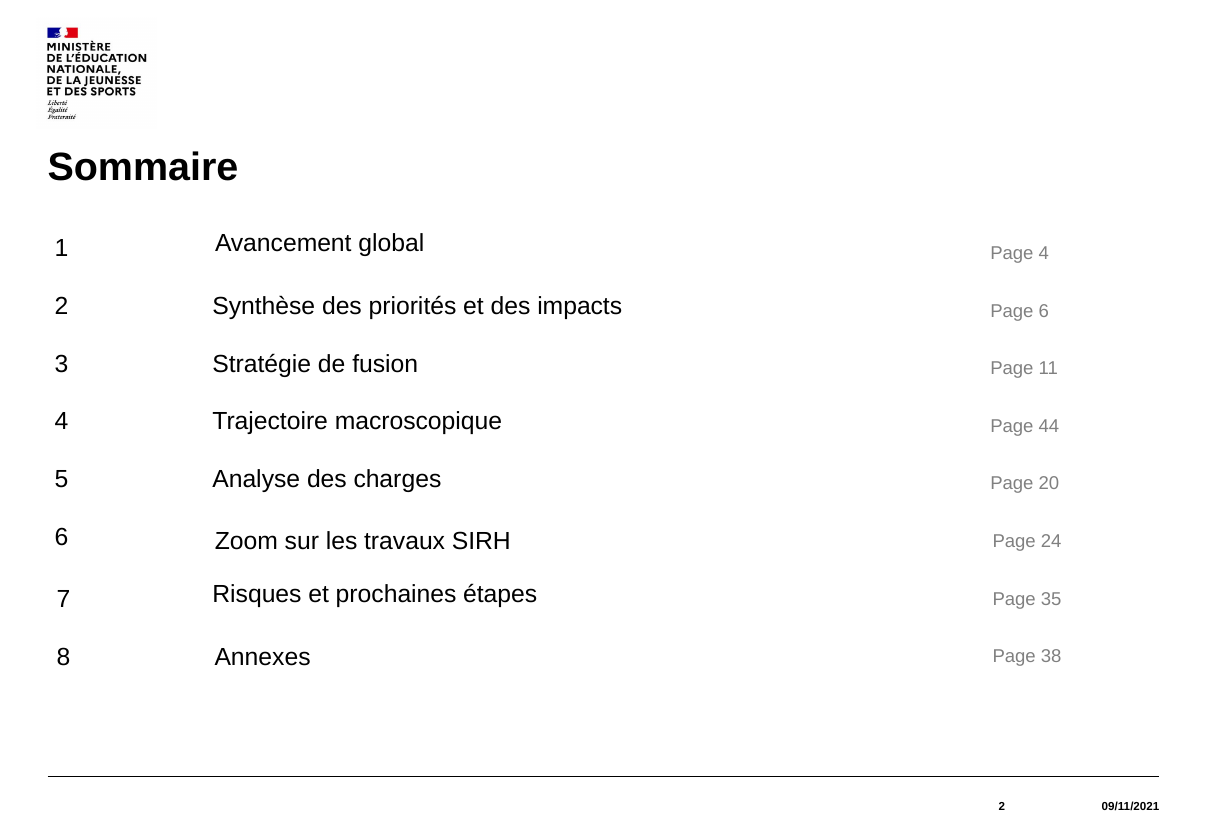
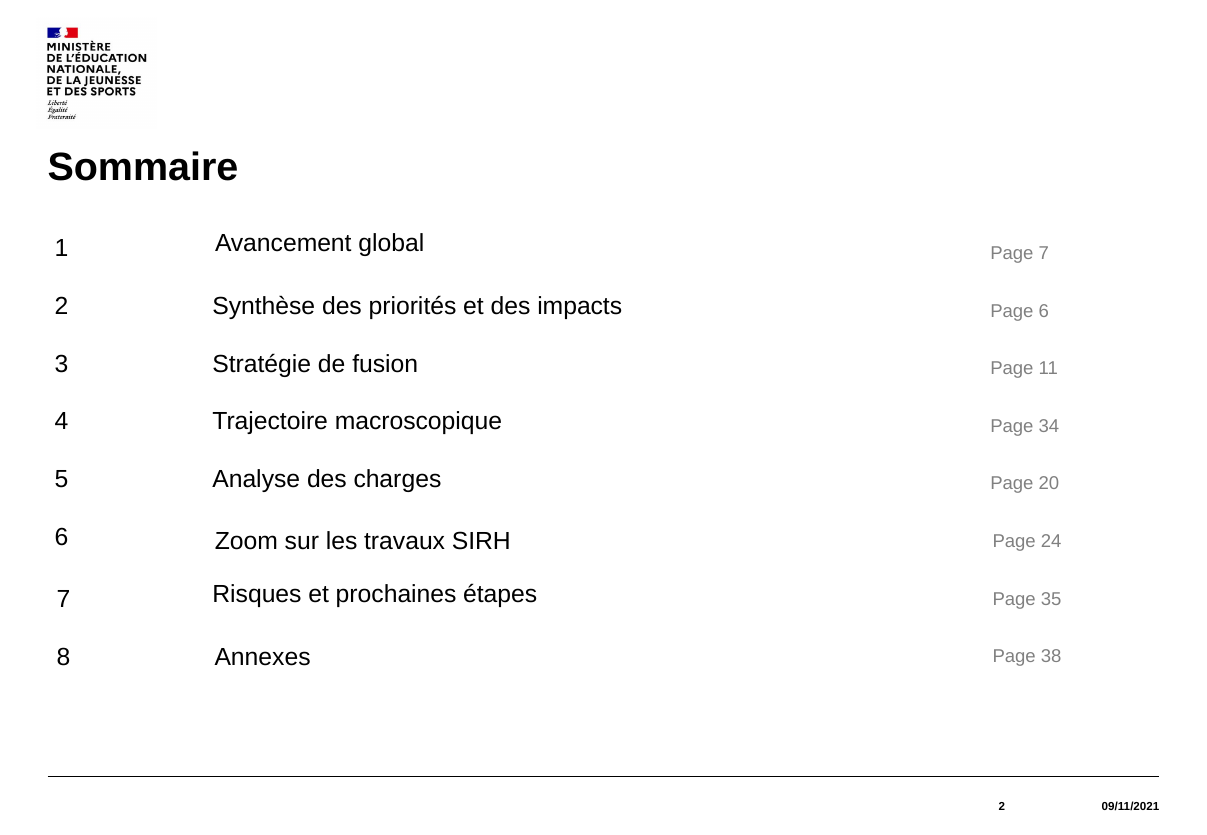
Page 4: 4 -> 7 (1044, 253)
44: 44 -> 34 (1049, 426)
